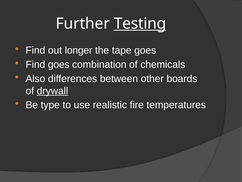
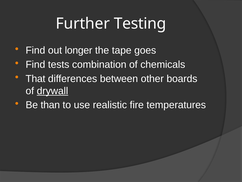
Testing underline: present -> none (140, 23)
Find goes: goes -> tests (59, 64)
Also: Also -> That (35, 79)
type: type -> than (50, 105)
